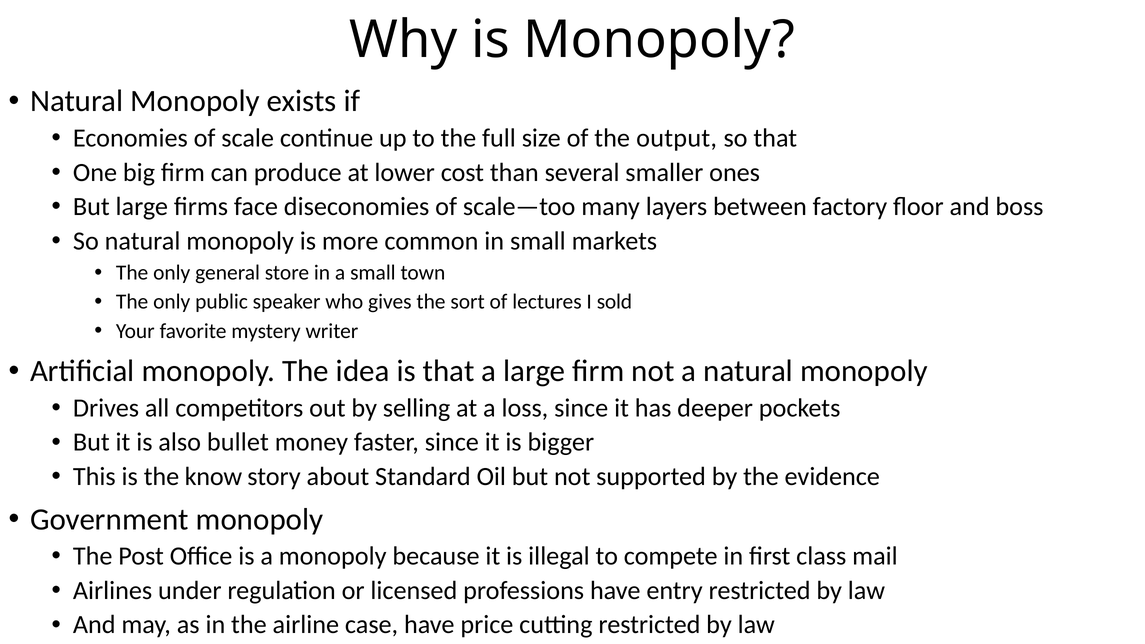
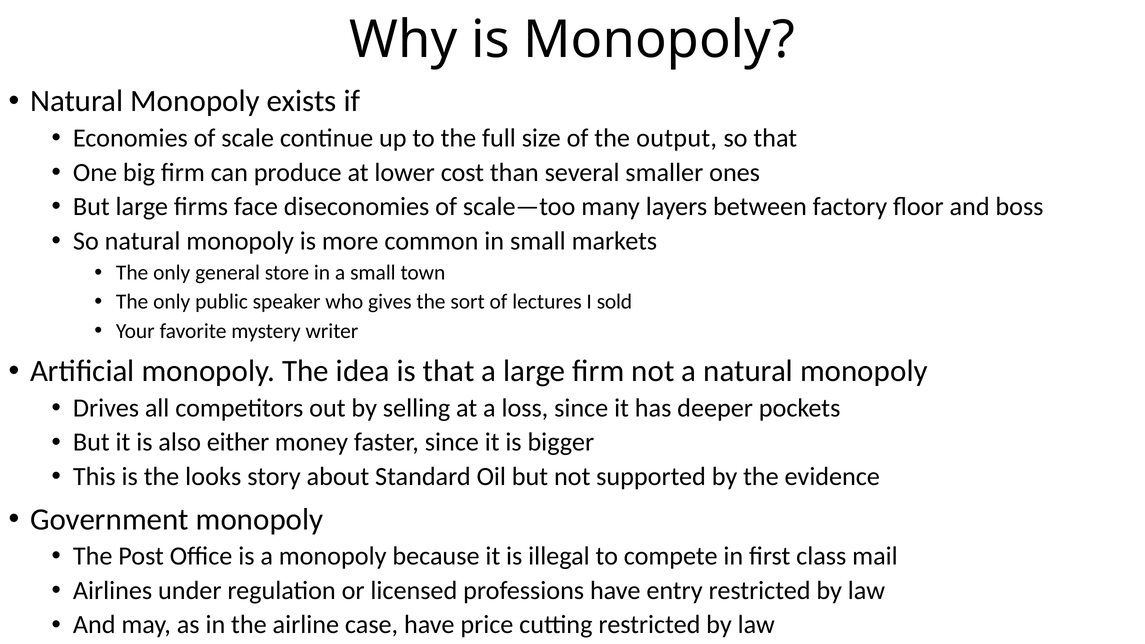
bullet: bullet -> either (238, 442)
know: know -> looks (213, 477)
